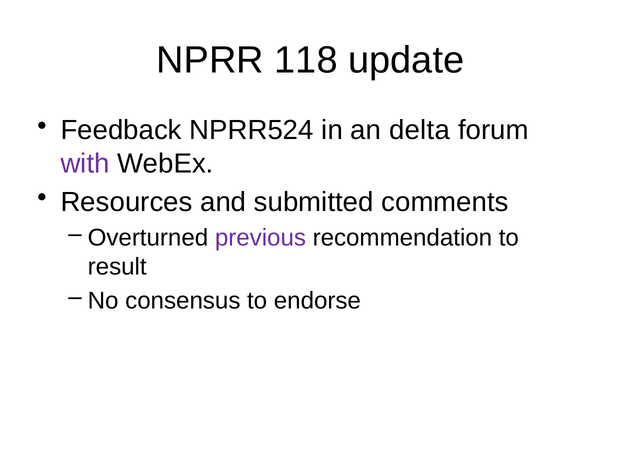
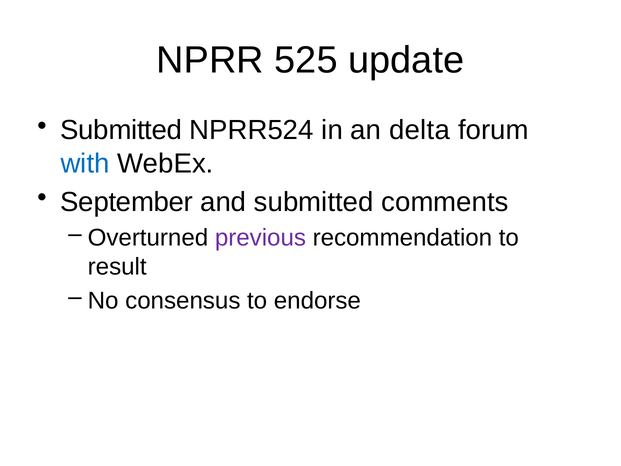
118: 118 -> 525 (306, 60)
Feedback: Feedback -> Submitted (121, 130)
with colour: purple -> blue (85, 163)
Resources: Resources -> September (127, 202)
